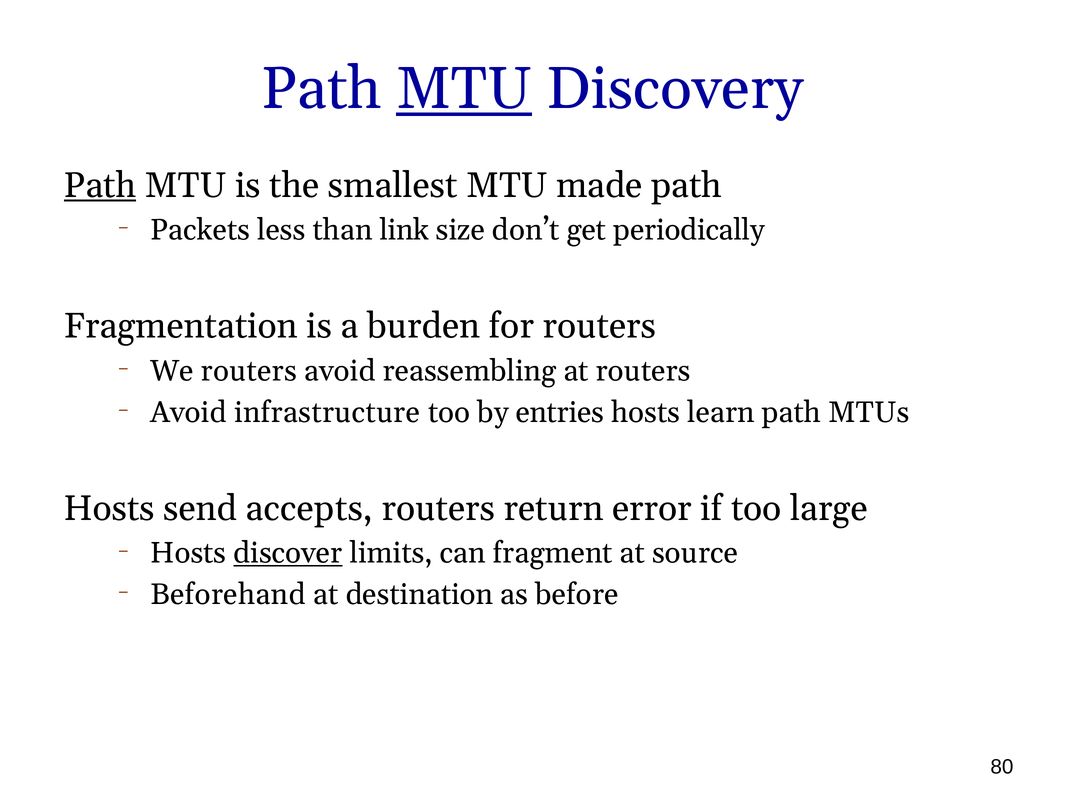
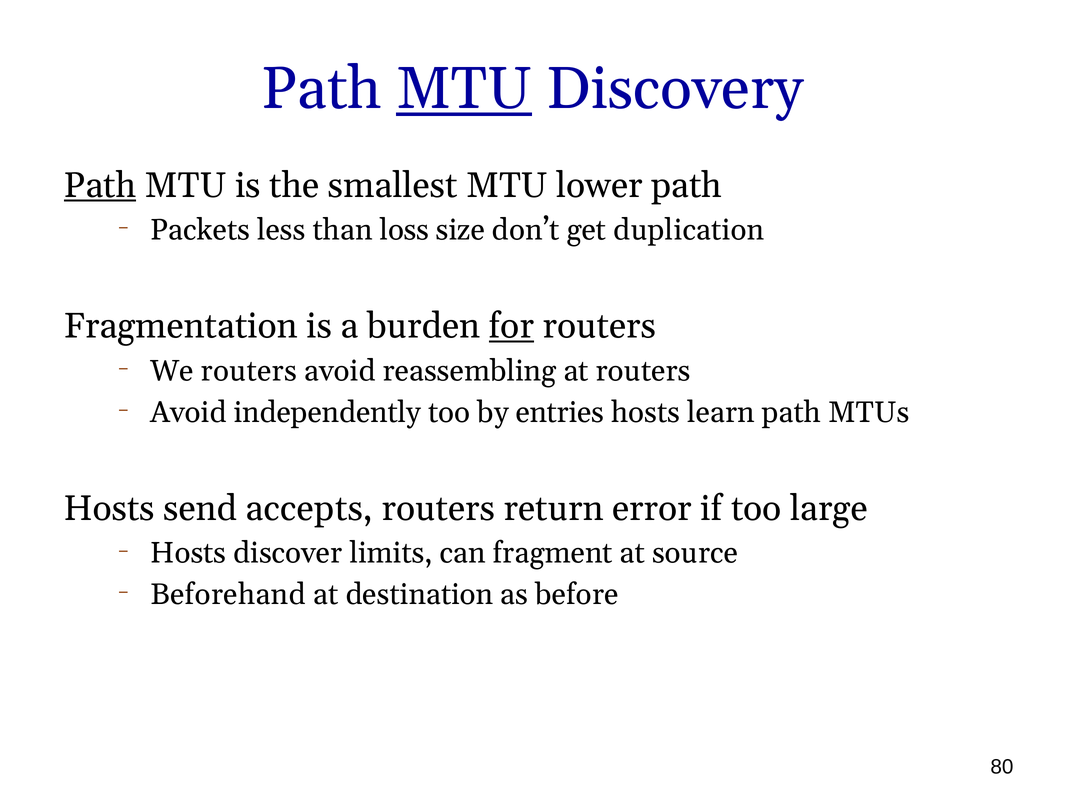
made: made -> lower (600, 185)
link: link -> loss (404, 230)
periodically: periodically -> duplication (689, 230)
for underline: none -> present (512, 326)
infrastructure: infrastructure -> independently (327, 412)
discover underline: present -> none (288, 553)
